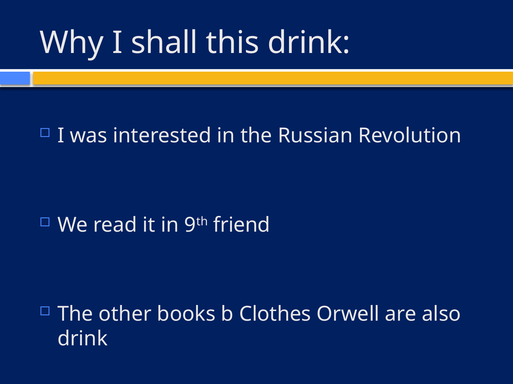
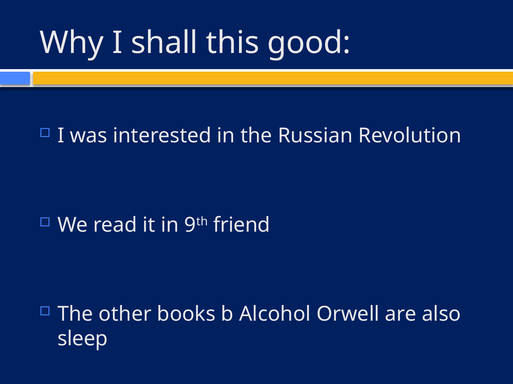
this drink: drink -> good (309, 43)
Clothes: Clothes -> Alcohol (275, 315)
drink: drink -> sleep (83, 339)
